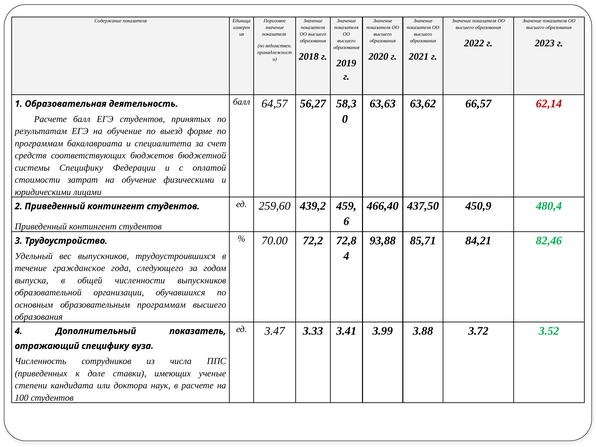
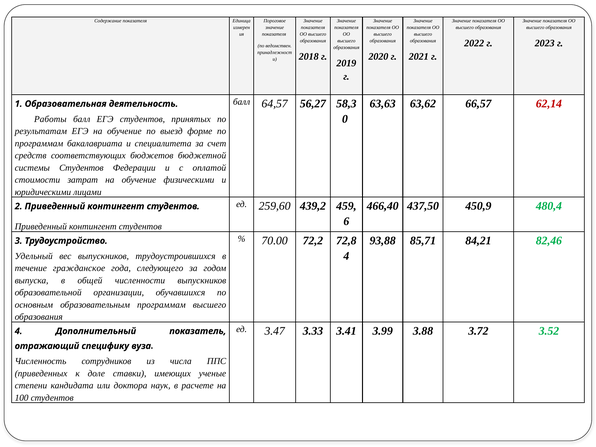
Расчете: Расчете -> Работы (50, 119)
системы Специфику: Специфику -> Студентов (81, 168)
